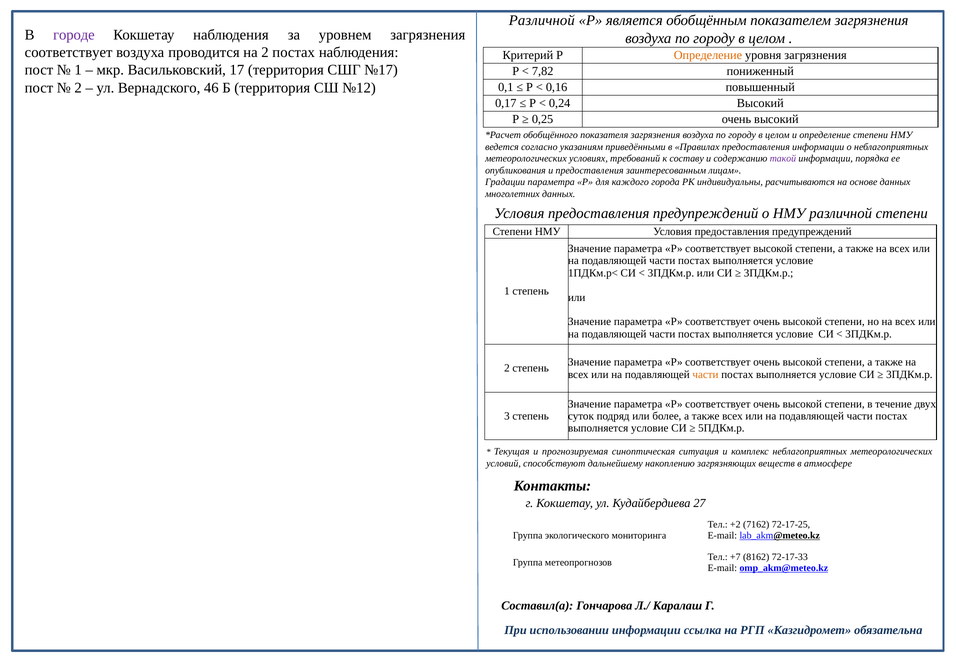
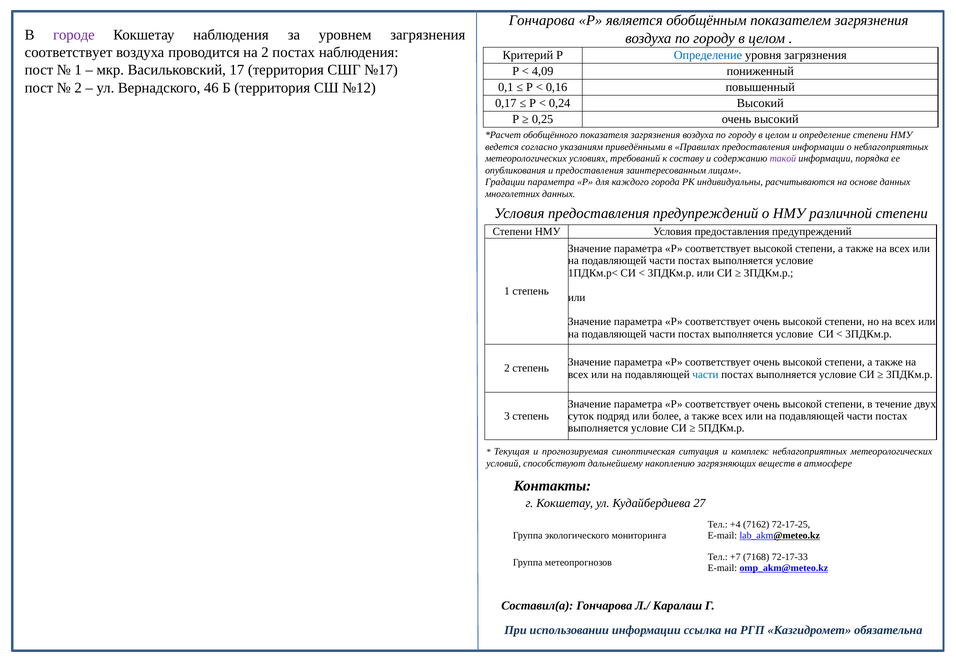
Различной: Различной -> Гончарова (542, 21)
Определение colour: orange -> blue (708, 55)
7,82: 7,82 -> 4,09 (543, 71)
части colour: orange -> blue (705, 374)
+2: +2 -> +4 (735, 525)
8162: 8162 -> 7168 (756, 557)
